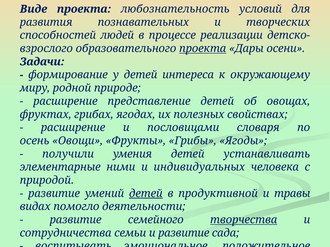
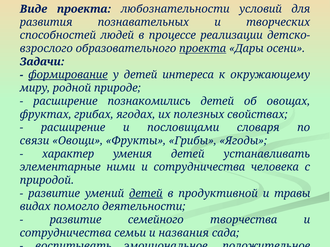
любознательность: любознательность -> любознательности (175, 9)
формирование underline: none -> present (68, 75)
представление: представление -> познакомились (149, 101)
осень: осень -> связи (35, 141)
получили: получили -> характер (68, 154)
индивидуальных: индивидуальных -> сотрудничества (199, 167)
творчества underline: present -> none (244, 220)
и развитие: развитие -> названия (184, 233)
